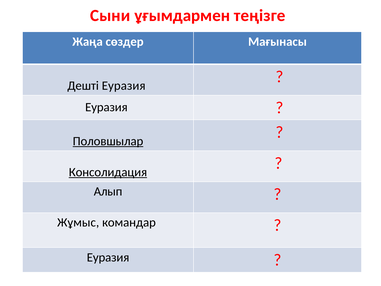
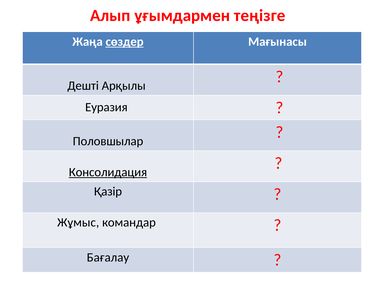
Сыни: Сыни -> Алып (110, 16)
сөздер underline: none -> present (125, 42)
Дешті Еуразия: Еуразия -> Арқылы (124, 86)
Половшылар underline: present -> none (108, 141)
Алып: Алып -> Қазір (108, 191)
Еуразия: Еуразия -> Бағалау (108, 257)
